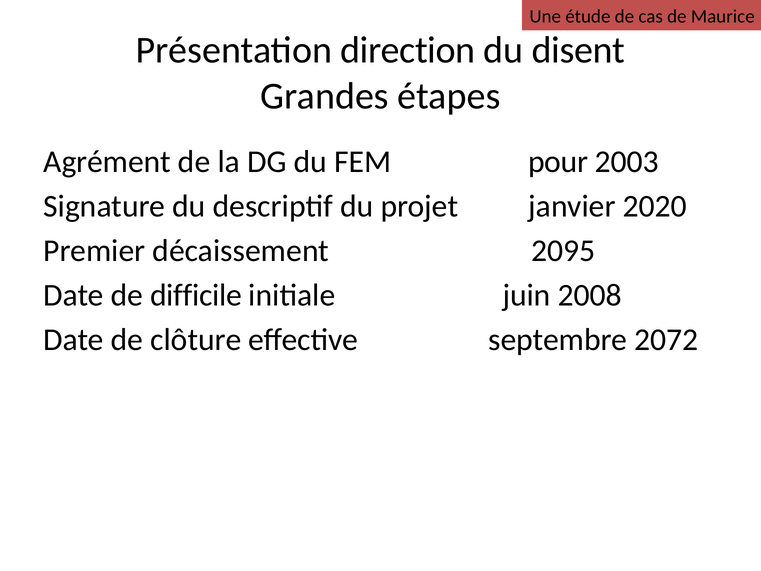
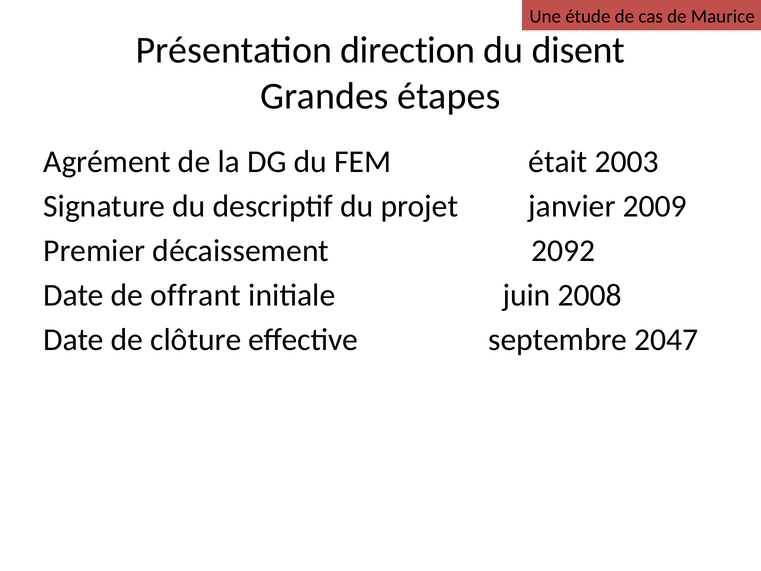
pour: pour -> était (558, 162)
2020: 2020 -> 2009 (655, 206)
2095: 2095 -> 2092 (563, 251)
difficile: difficile -> offrant (196, 295)
2072: 2072 -> 2047 (666, 339)
